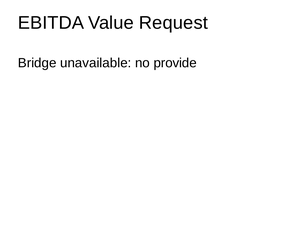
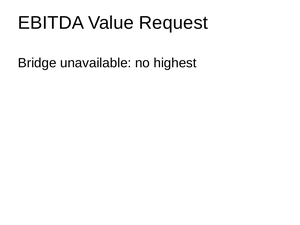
provide: provide -> highest (175, 63)
